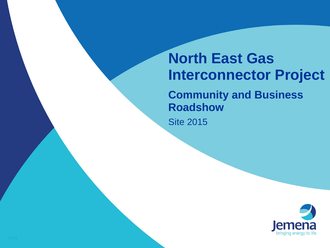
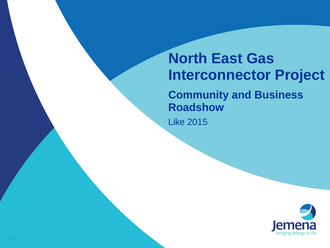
Site: Site -> Like (176, 122)
